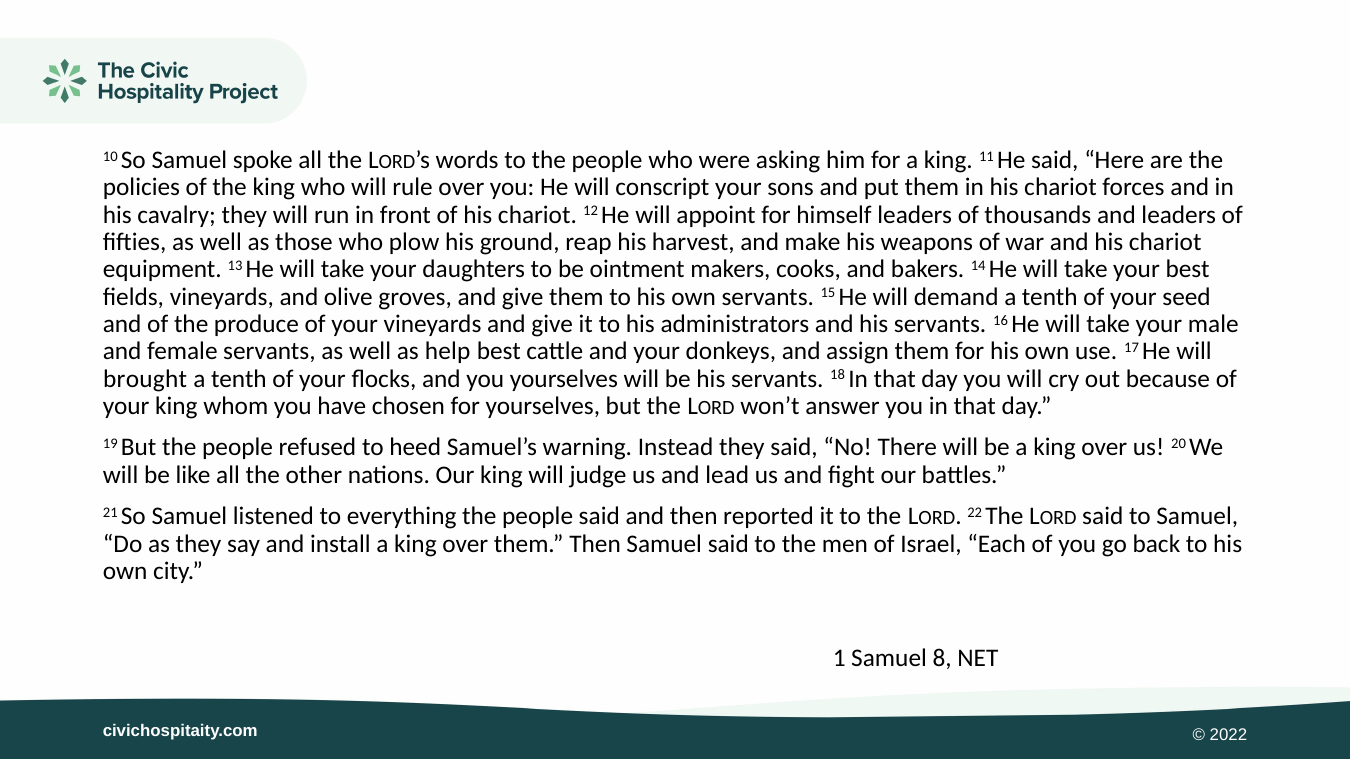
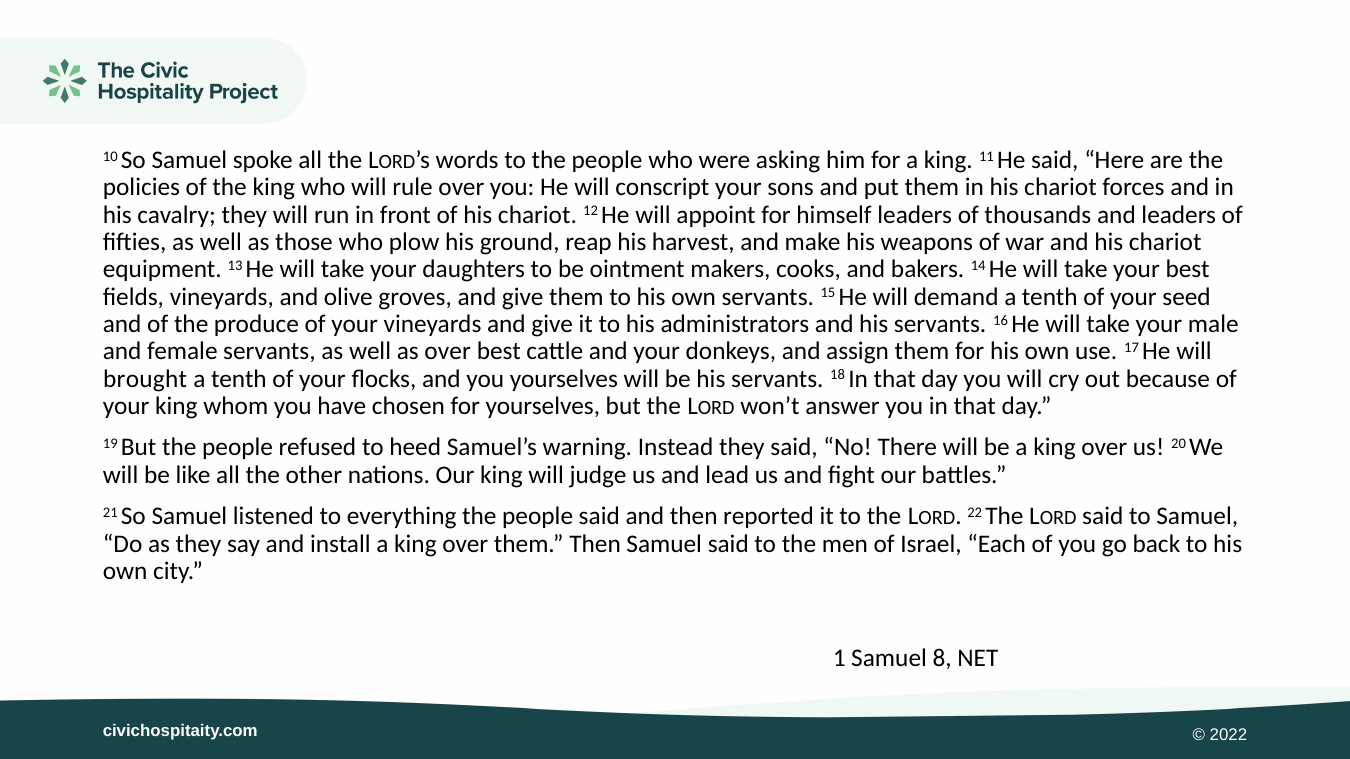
as help: help -> over (448, 352)
